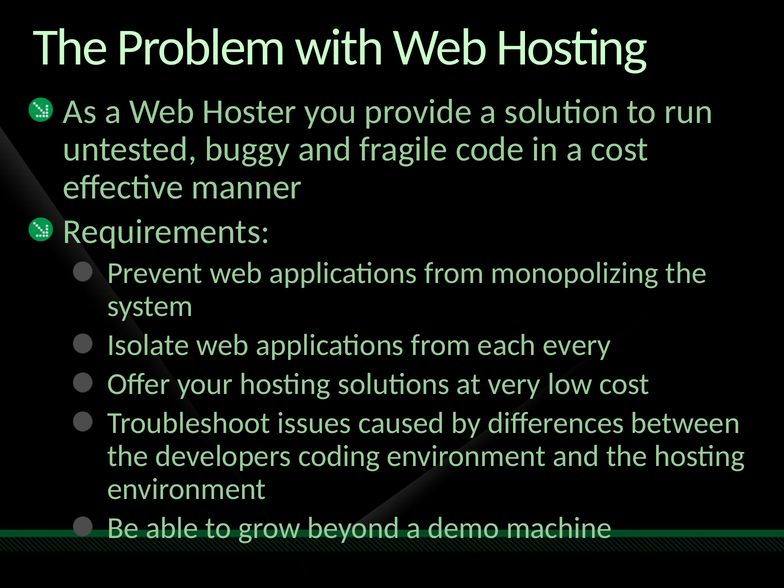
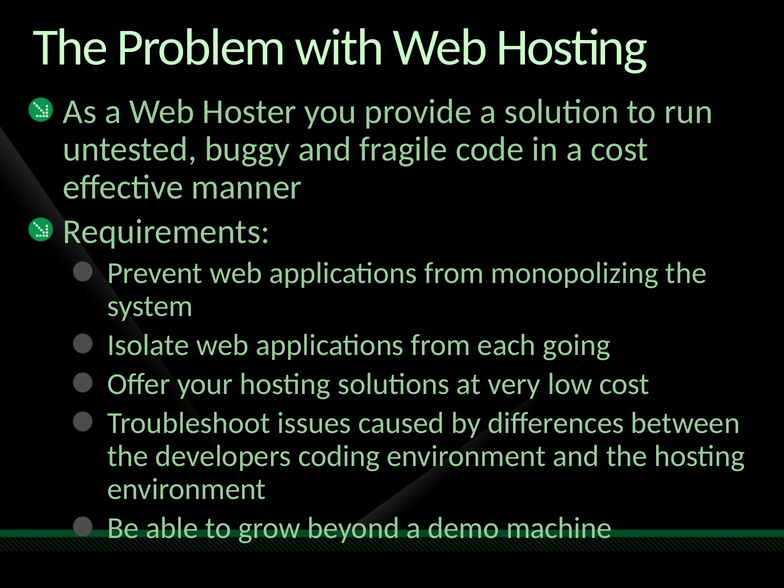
every: every -> going (577, 345)
